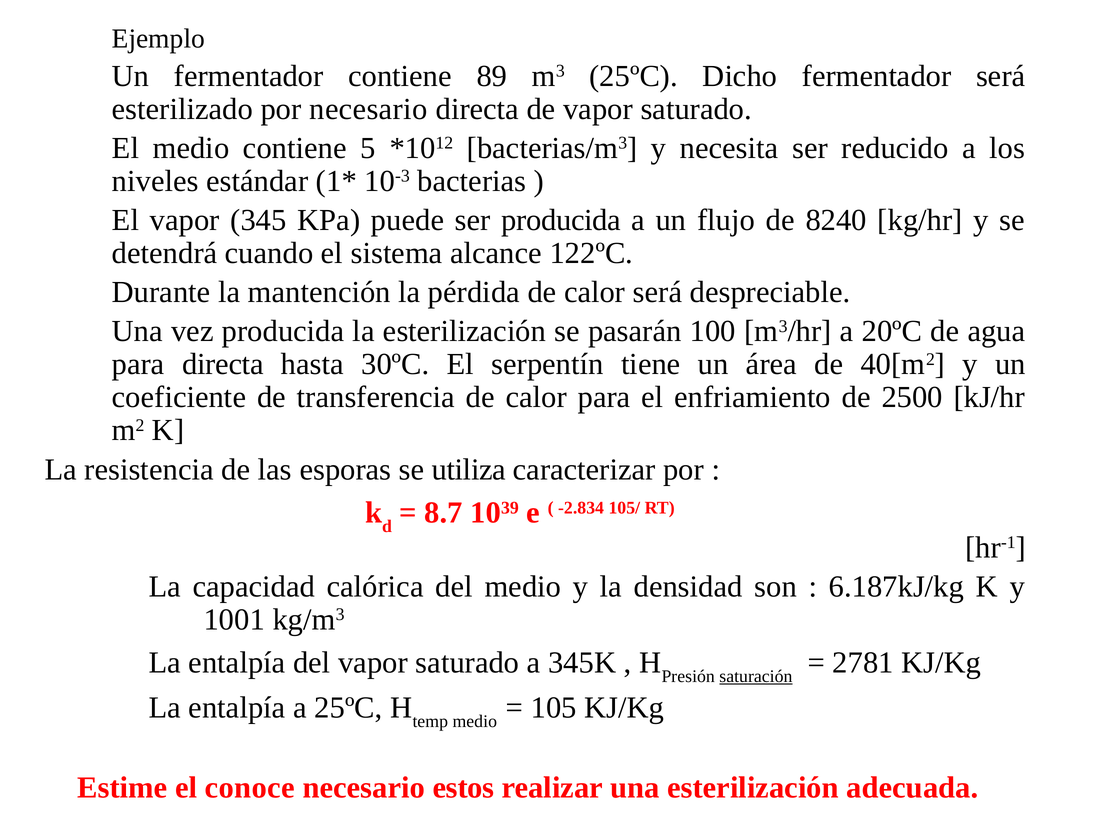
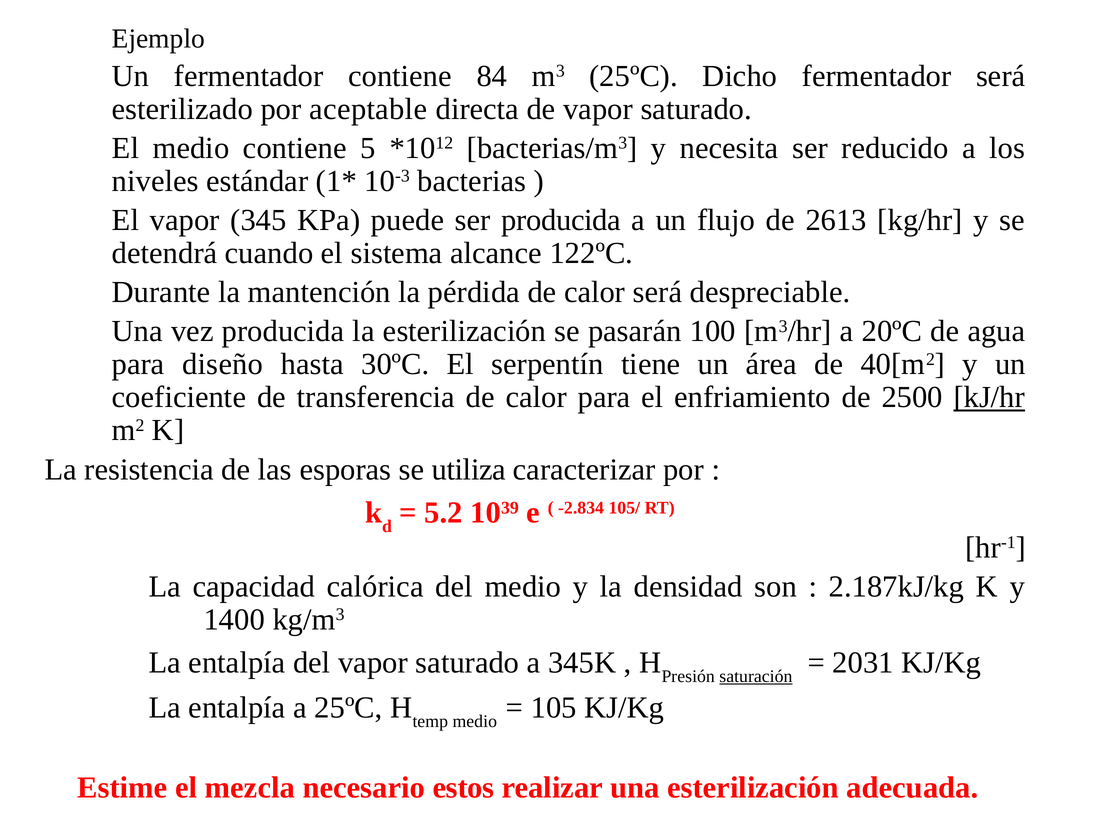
89: 89 -> 84 (492, 76)
por necesario: necesario -> aceptable (368, 109)
8240: 8240 -> 2613 (836, 220)
para directa: directa -> diseño (223, 365)
kJ/hr underline: none -> present (989, 398)
8.7: 8.7 -> 5.2 (443, 513)
6.187kJ/kg: 6.187kJ/kg -> 2.187kJ/kg (896, 587)
1001: 1001 -> 1400 (234, 620)
2781: 2781 -> 2031 (863, 663)
conoce: conoce -> mezcla (250, 789)
